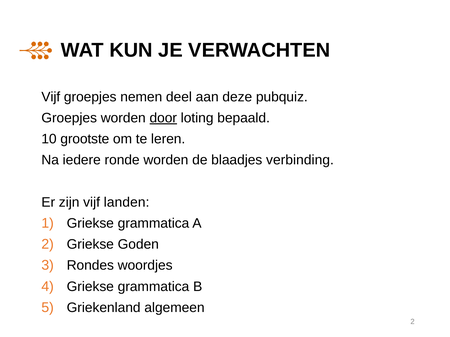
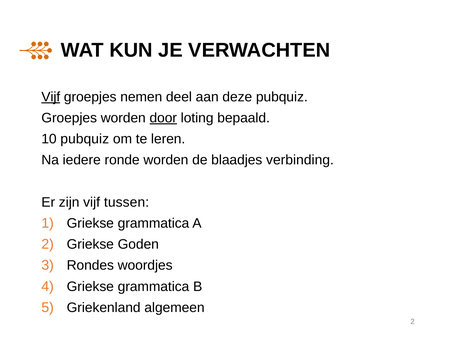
Vijf underline: none -> present (51, 97)
10 grootste: grootste -> pubquiz (85, 139)
landen: landen -> tussen (127, 203)
